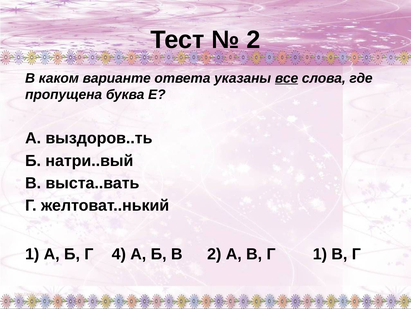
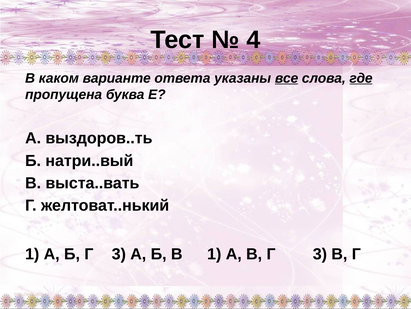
2: 2 -> 4 (253, 40)
где underline: none -> present (361, 78)
Б Г 4: 4 -> 3 (119, 254)
В 2: 2 -> 1 (214, 254)
В Г 1: 1 -> 3 (320, 254)
